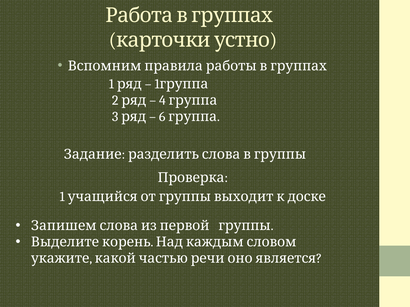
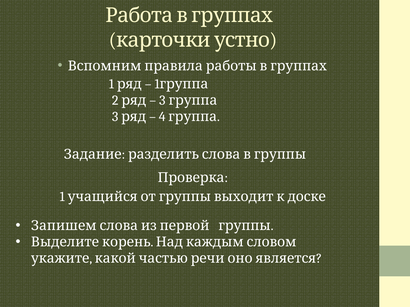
4: 4 -> 3 (162, 101)
6: 6 -> 4 (162, 117)
